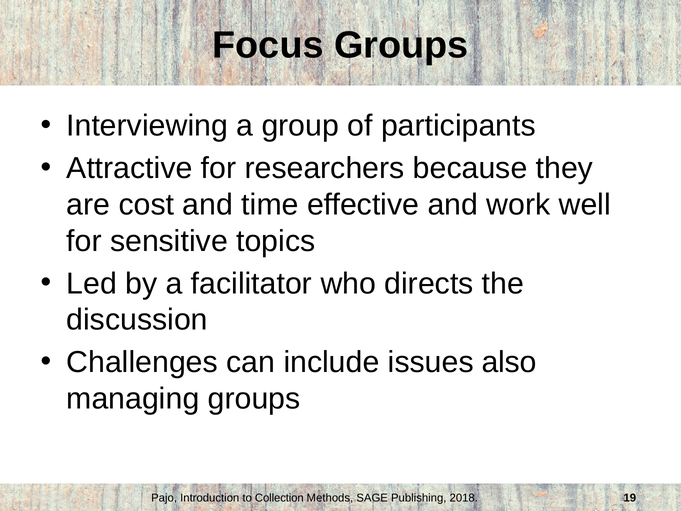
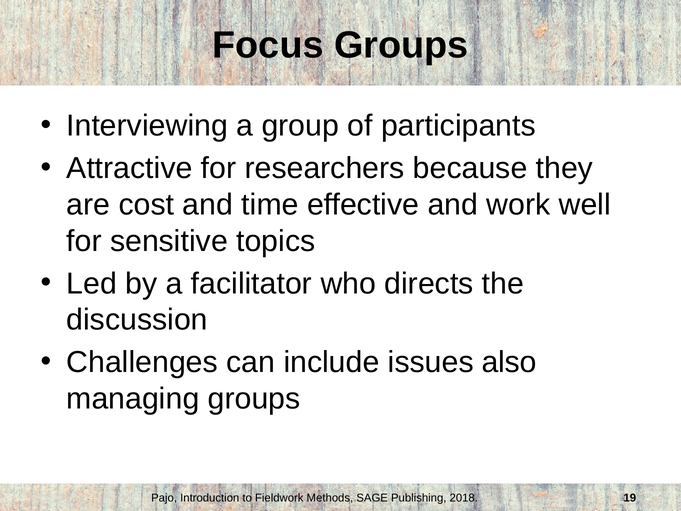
Collection: Collection -> Fieldwork (279, 498)
